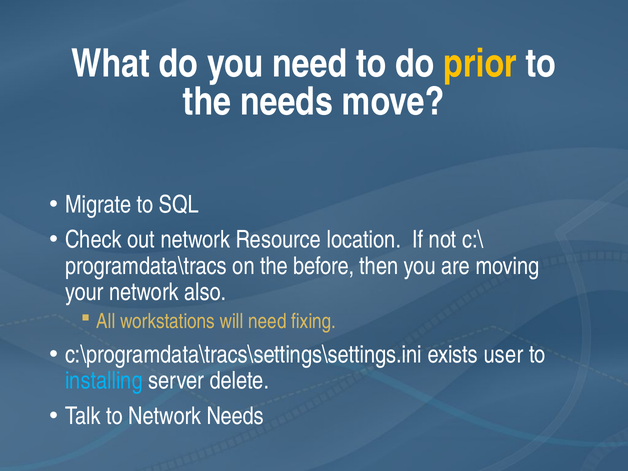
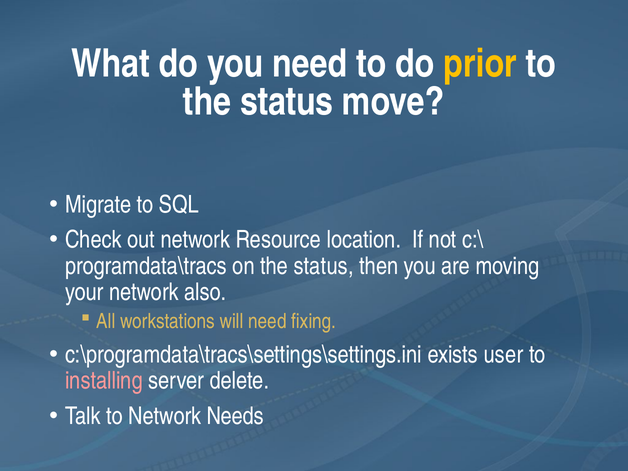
needs: needs -> status (287, 102)
on the before: before -> status (324, 266)
installing colour: light blue -> pink (104, 381)
